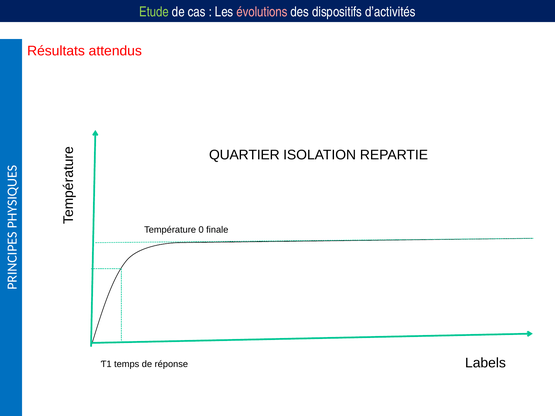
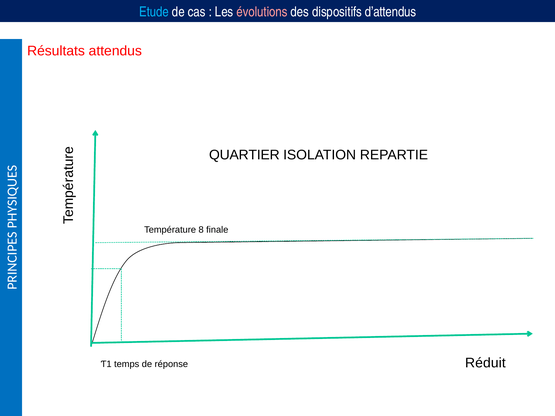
Etude colour: light green -> light blue (154, 12)
d’activités: d’activités -> d’attendus (390, 12)
0: 0 -> 8 (201, 230)
Labels: Labels -> Réduit (485, 363)
